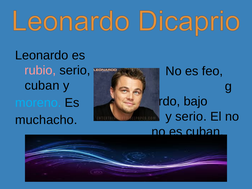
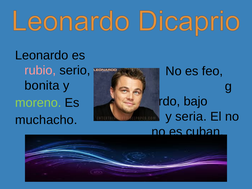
cuban: cuban -> bonita (42, 86)
moreno colour: light blue -> light green (38, 103)
y serio: serio -> seria (191, 117)
